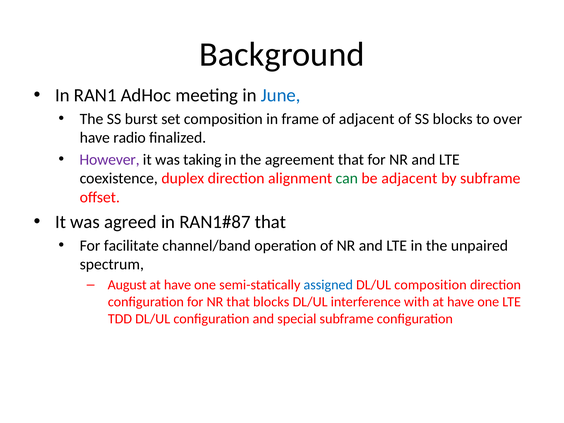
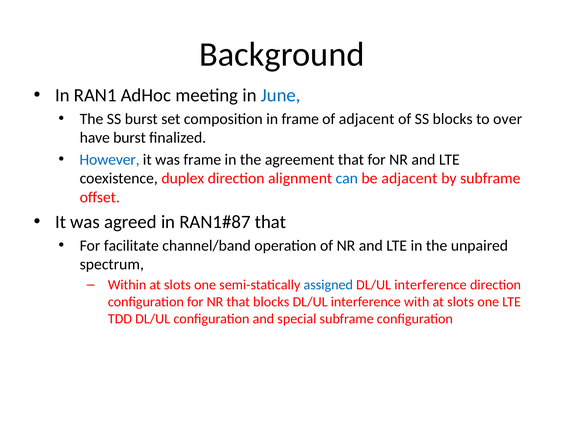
have radio: radio -> burst (130, 138)
However colour: purple -> blue (110, 160)
was taking: taking -> frame (202, 160)
can colour: green -> blue (347, 178)
August: August -> Within (127, 285)
have: have -> slots (177, 285)
composition: composition -> interference (430, 285)
with at have: have -> slots (461, 302)
